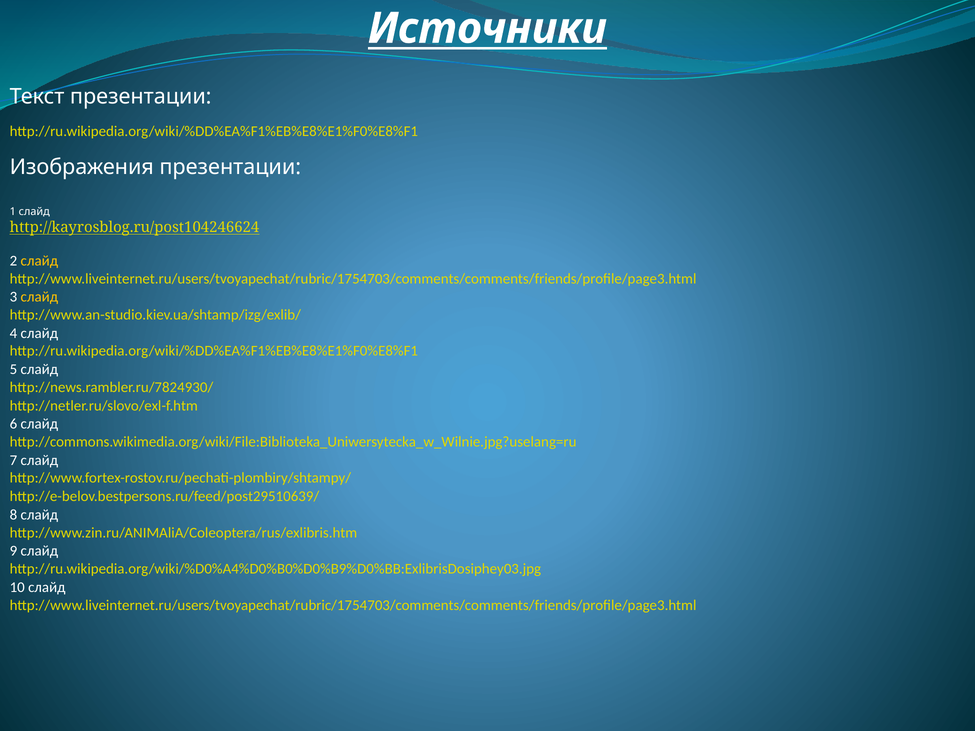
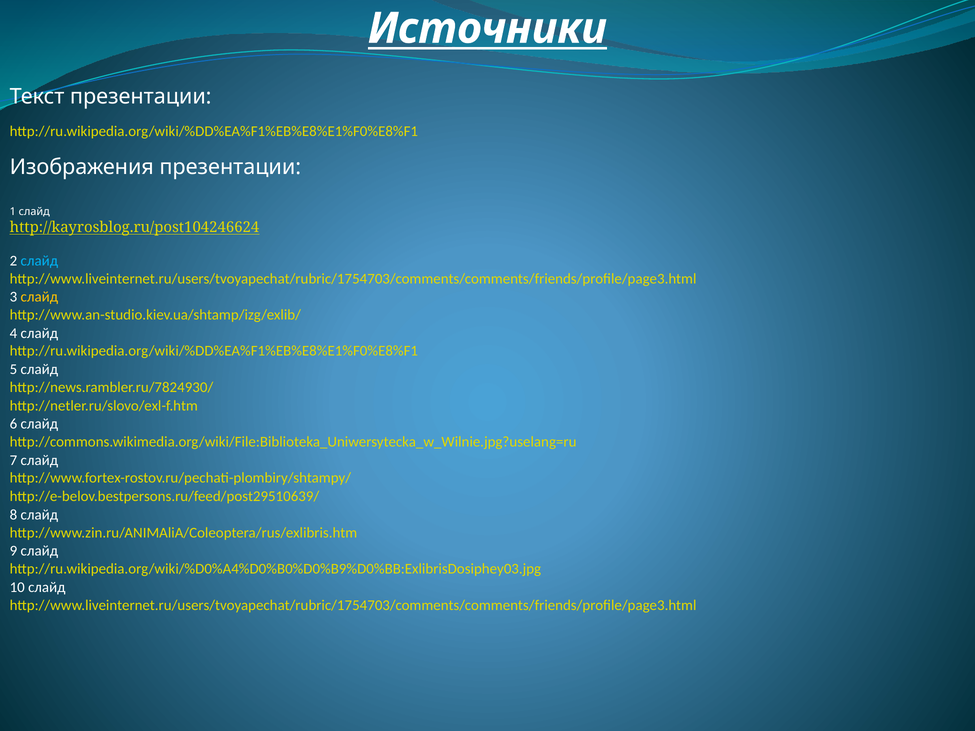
слайд colour: yellow -> light blue (39, 261)
